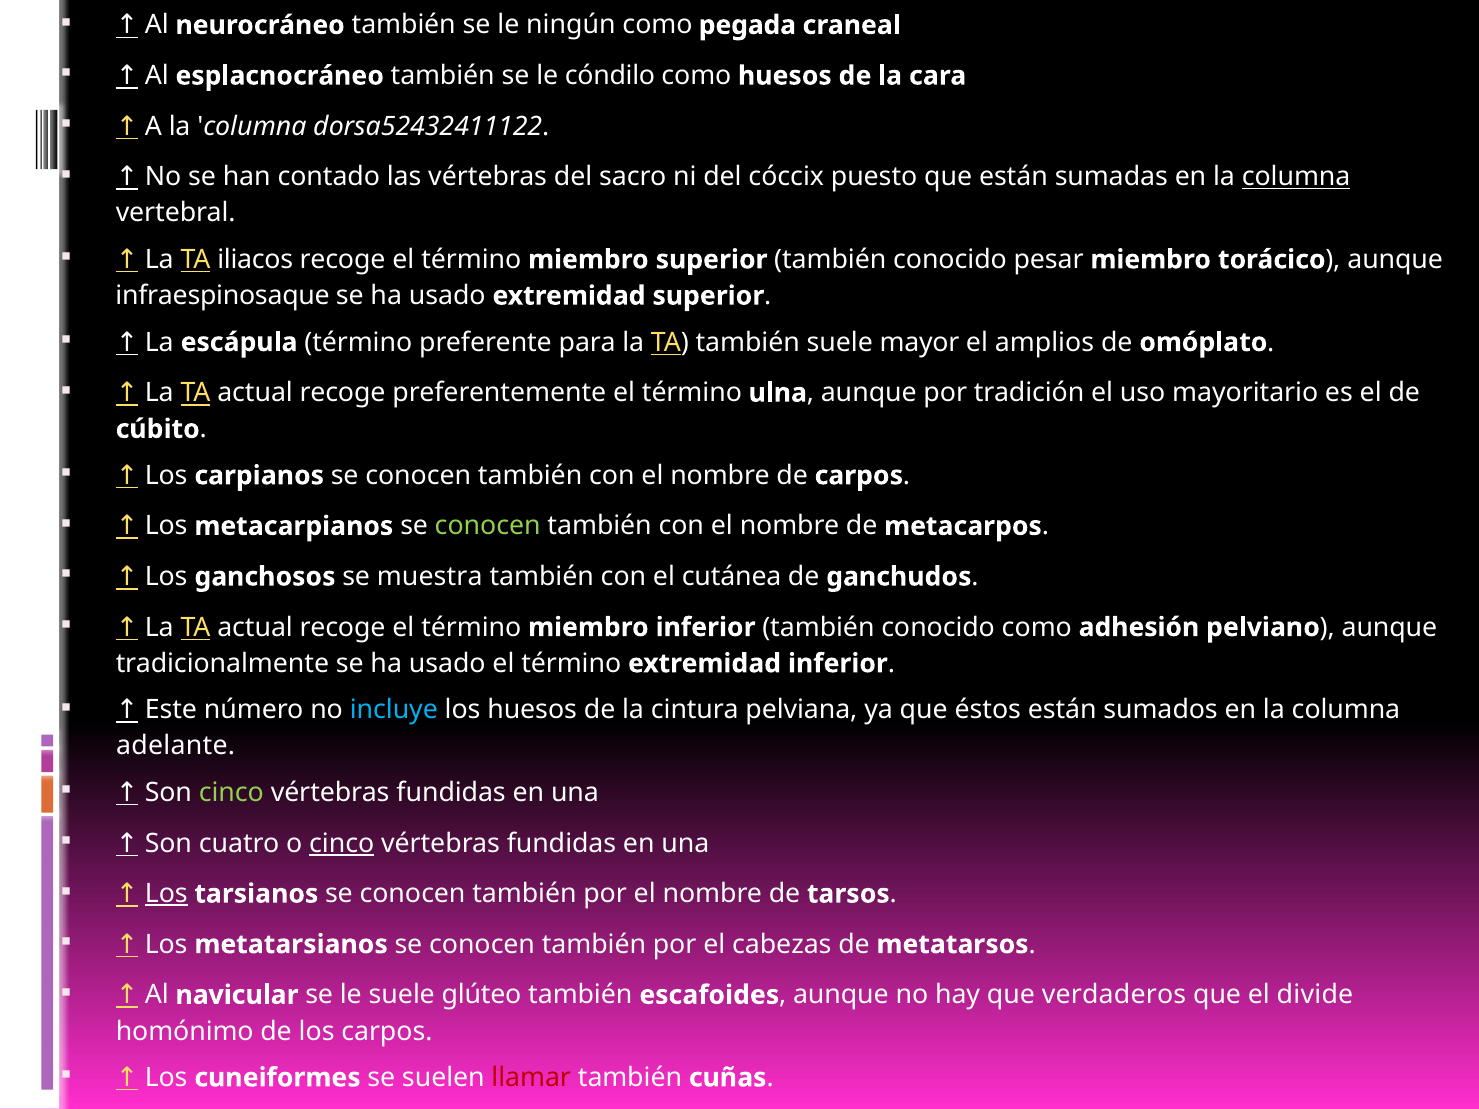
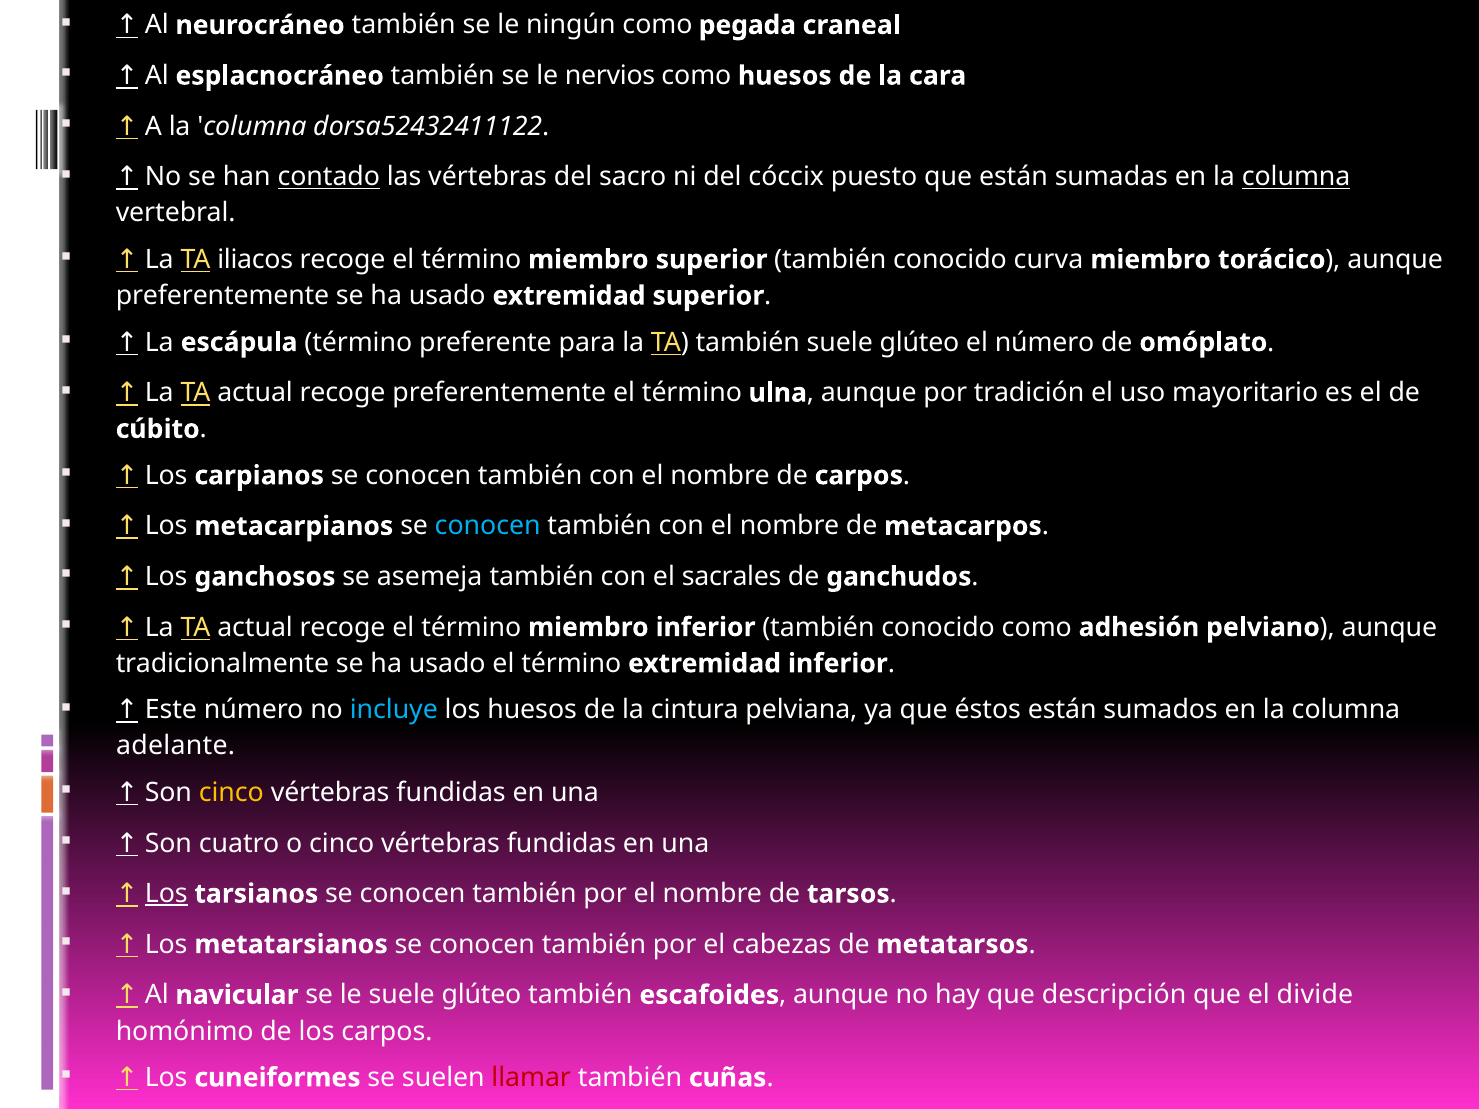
cóndilo: cóndilo -> nervios (610, 76)
contado underline: none -> present (329, 177)
pesar: pesar -> curva (1048, 260)
infraespinosaque: infraespinosaque -> preferentemente (223, 296)
también suele mayor: mayor -> glúteo (919, 342)
el amplios: amplios -> número (1045, 342)
conocen colour: light green -> light blue (488, 526)
muestra: muestra -> asemeja (430, 577)
cutánea: cutánea -> sacrales (732, 577)
cinco colour: light green -> yellow (231, 793)
cinco underline: present -> none (342, 843)
verdaderos: verdaderos -> descripción (1114, 995)
